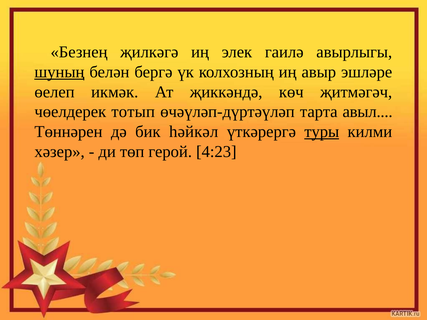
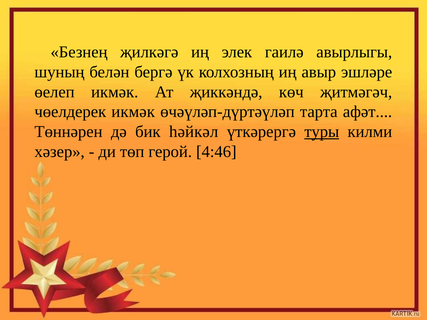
шуның underline: present -> none (59, 72)
чөелдерек тотып: тотып -> икмәк (133, 112)
авыл: авыл -> афәт (367, 112)
4:23: 4:23 -> 4:46 (216, 152)
